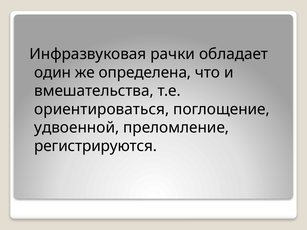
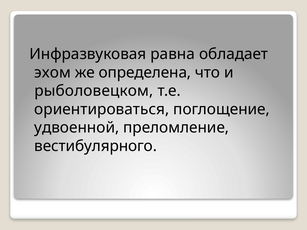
рачки: рачки -> равна (173, 54)
один: один -> эхом (53, 73)
вмешательства: вмешательства -> рыболовецком (94, 91)
регистрируются: регистрируются -> вестибулярного (96, 146)
